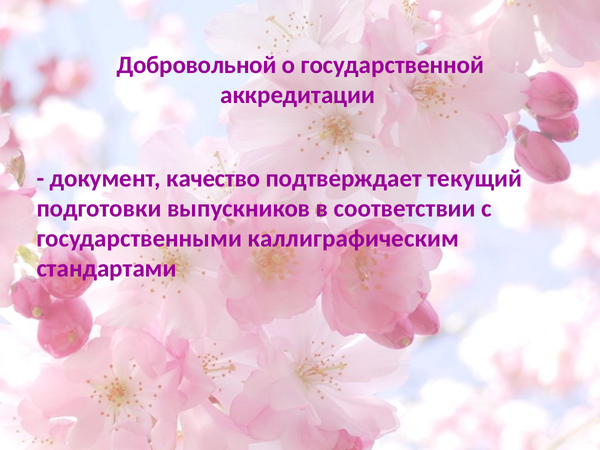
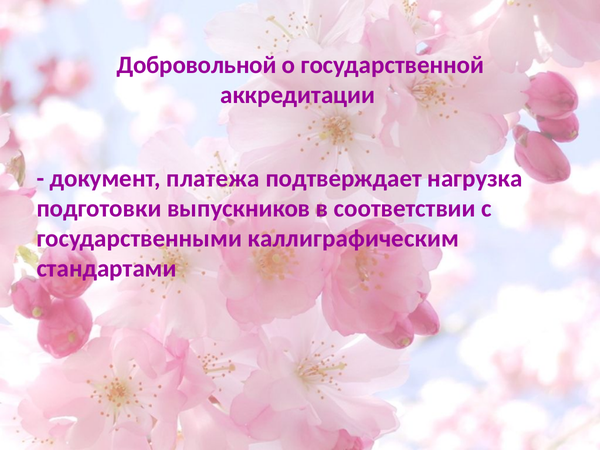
качество: качество -> платежа (213, 179)
текущий: текущий -> нагрузка (475, 179)
